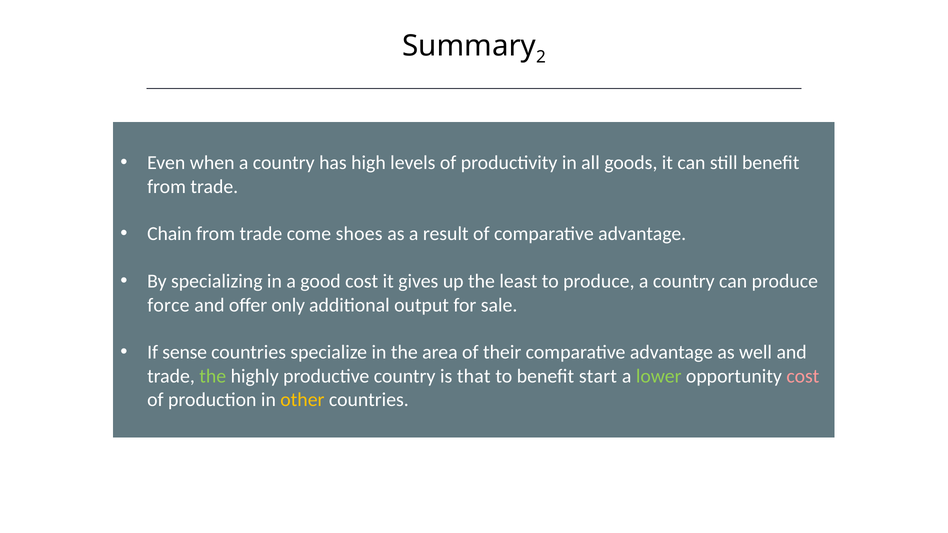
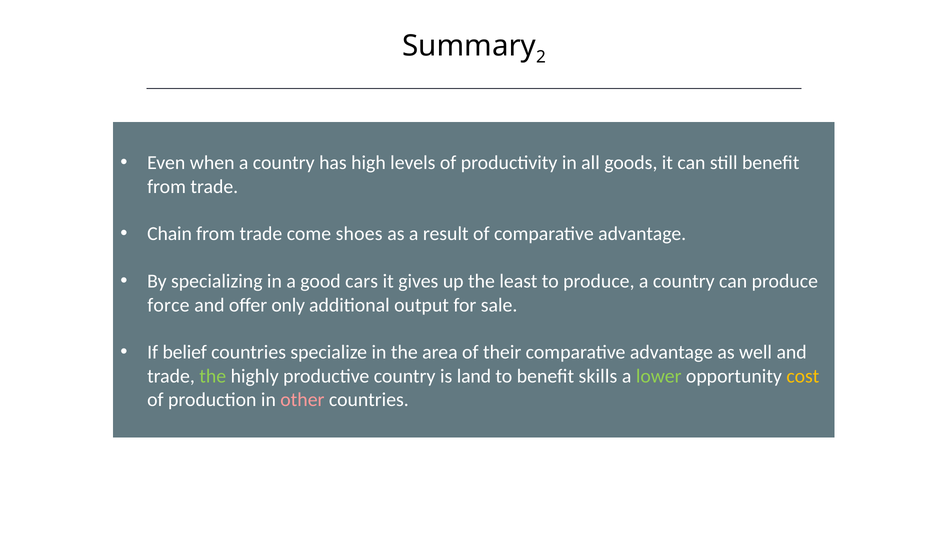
good cost: cost -> cars (362, 281)
sense: sense -> belief (185, 353)
that: that -> land (474, 376)
start: start -> skills (598, 376)
cost colour: pink -> yellow (803, 376)
other colour: yellow -> pink (302, 400)
